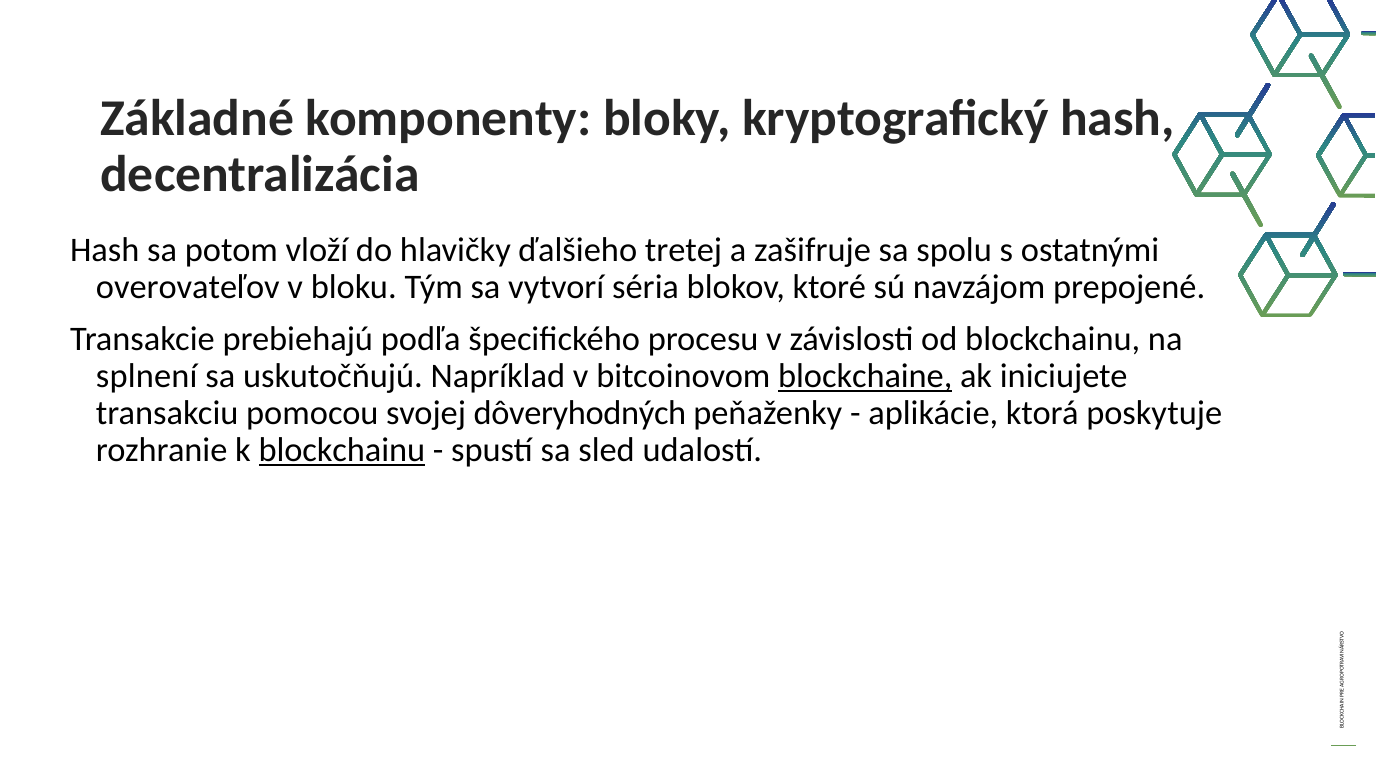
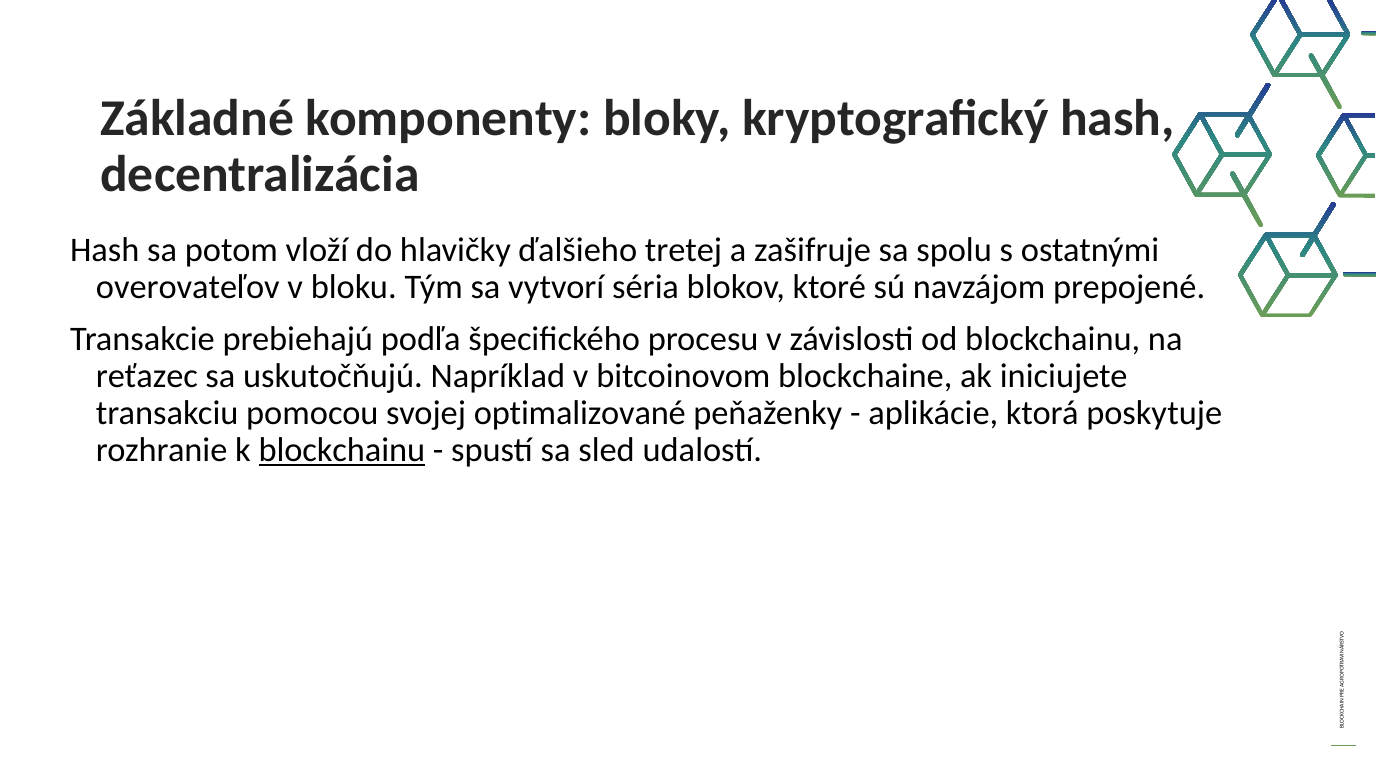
splnení: splnení -> reťazec (147, 376)
blockchaine underline: present -> none (865, 376)
dôveryhodných: dôveryhodných -> optimalizované (580, 413)
